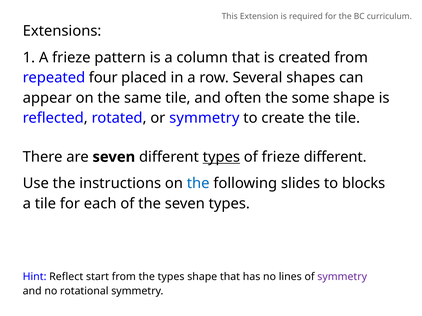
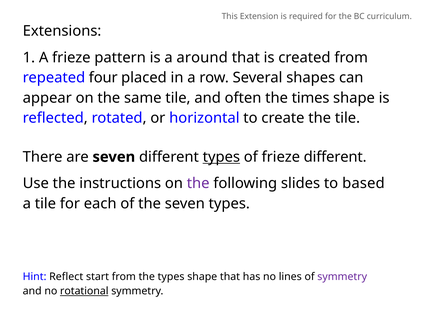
column: column -> around (202, 58)
some: some -> times (311, 98)
or symmetry: symmetry -> horizontal (204, 118)
the colour: blue -> purple (198, 184)
blocks: blocks -> based (363, 184)
rotational underline: none -> present (84, 292)
